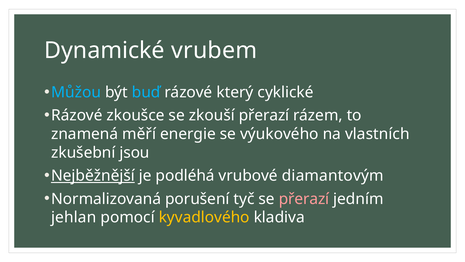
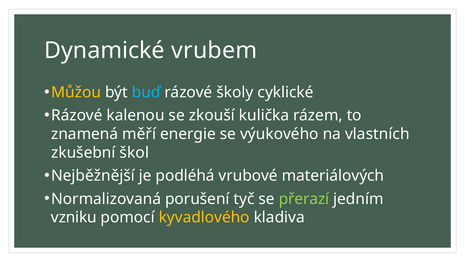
Můžou colour: light blue -> yellow (76, 92)
který: který -> školy (235, 92)
zkoušce: zkoušce -> kalenou (136, 115)
zkouší přerazí: přerazí -> kulička (264, 115)
jsou: jsou -> škol (134, 153)
Nejběžnější underline: present -> none (93, 176)
diamantovým: diamantovým -> materiálových (333, 176)
přerazí colour: pink -> light green (304, 199)
jehlan: jehlan -> vzniku (74, 217)
